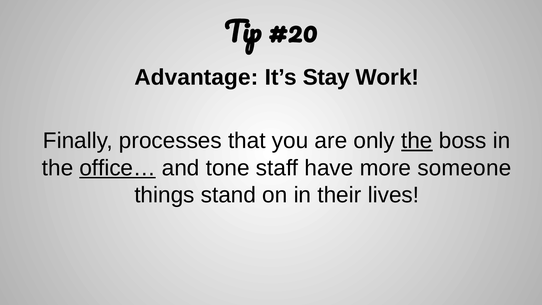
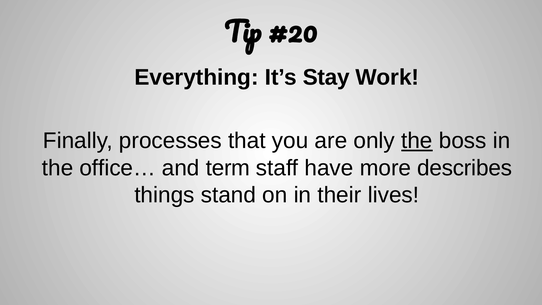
Advantage: Advantage -> Everything (196, 77)
office… underline: present -> none (118, 168)
tone: tone -> term (228, 168)
someone: someone -> describes (465, 168)
